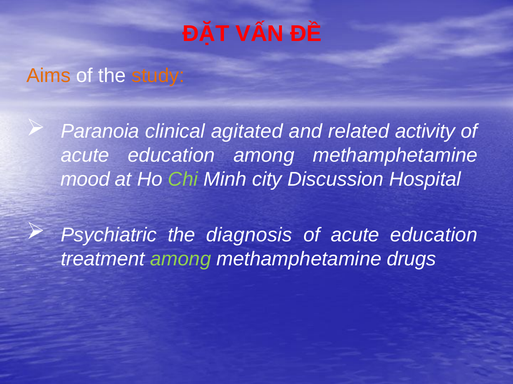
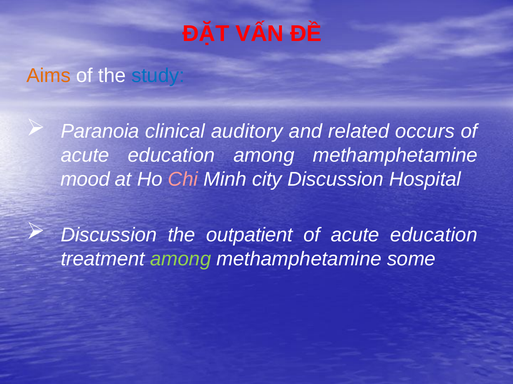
study colour: orange -> blue (158, 76)
agitated: agitated -> auditory (247, 132)
activity: activity -> occurs (425, 132)
Chi colour: light green -> pink (183, 180)
Psychiatric: Psychiatric -> Discussion (109, 235)
diagnosis: diagnosis -> outpatient (249, 235)
drugs: drugs -> some (411, 259)
